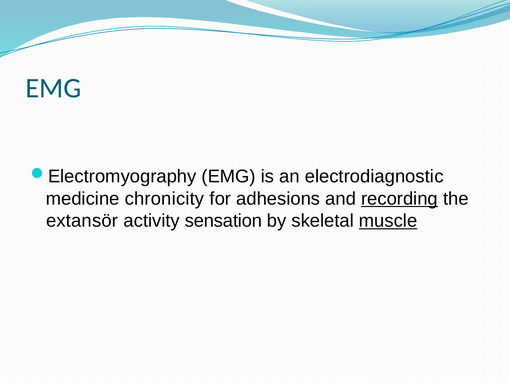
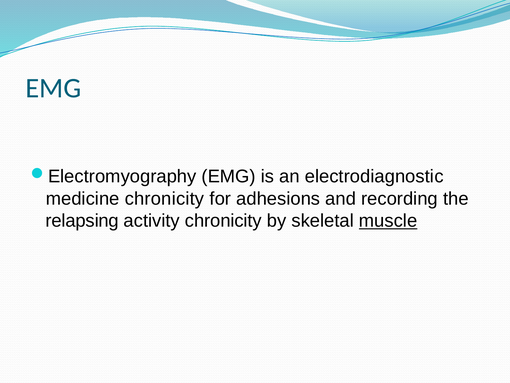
recording underline: present -> none (399, 198)
extansör: extansör -> relapsing (82, 221)
activity sensation: sensation -> chronicity (223, 221)
